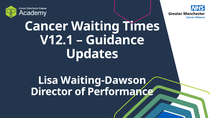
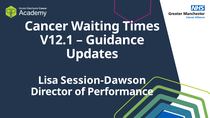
Waiting-Dawson: Waiting-Dawson -> Session-Dawson (103, 80)
